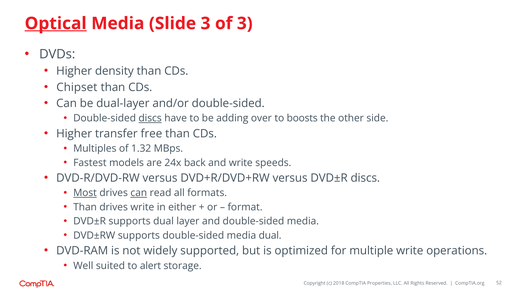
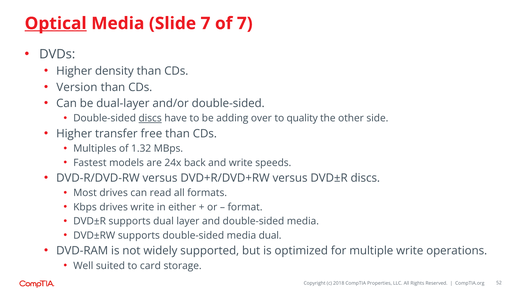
Slide 3: 3 -> 7 (206, 23)
of 3: 3 -> 7 (245, 23)
Chipset: Chipset -> Version (77, 87)
boosts: boosts -> quality (302, 118)
Most underline: present -> none (85, 193)
can underline: present -> none (139, 193)
Than: Than -> Kbps (85, 207)
alert: alert -> card (150, 266)
